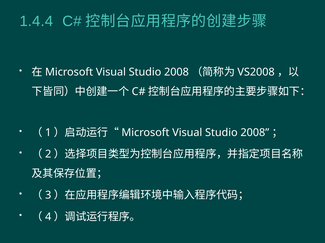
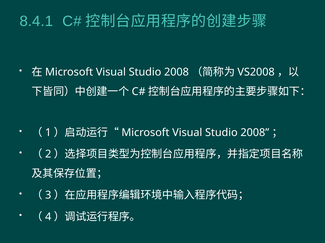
1.4.4: 1.4.4 -> 8.4.1 (36, 21)
